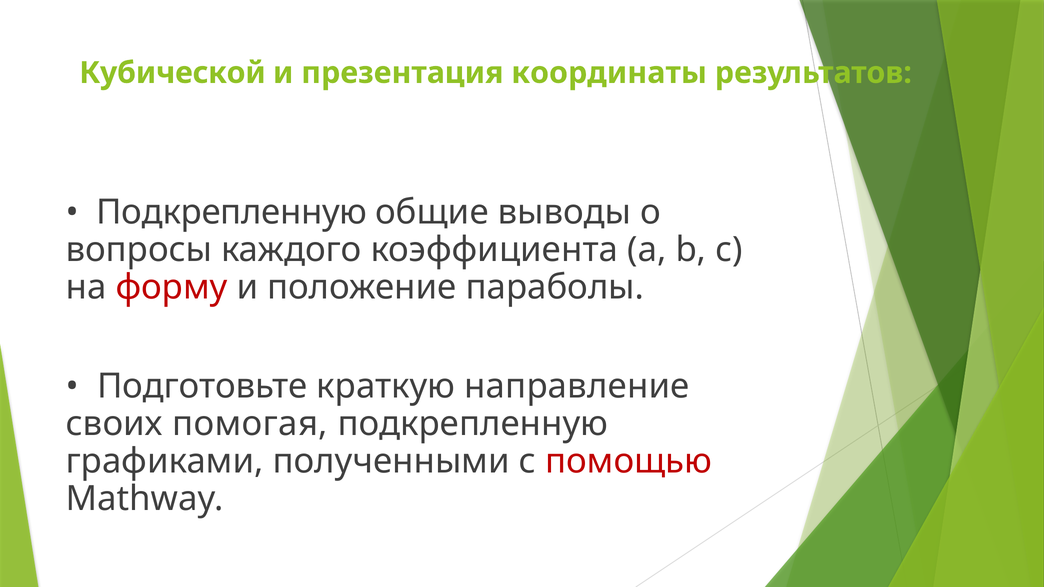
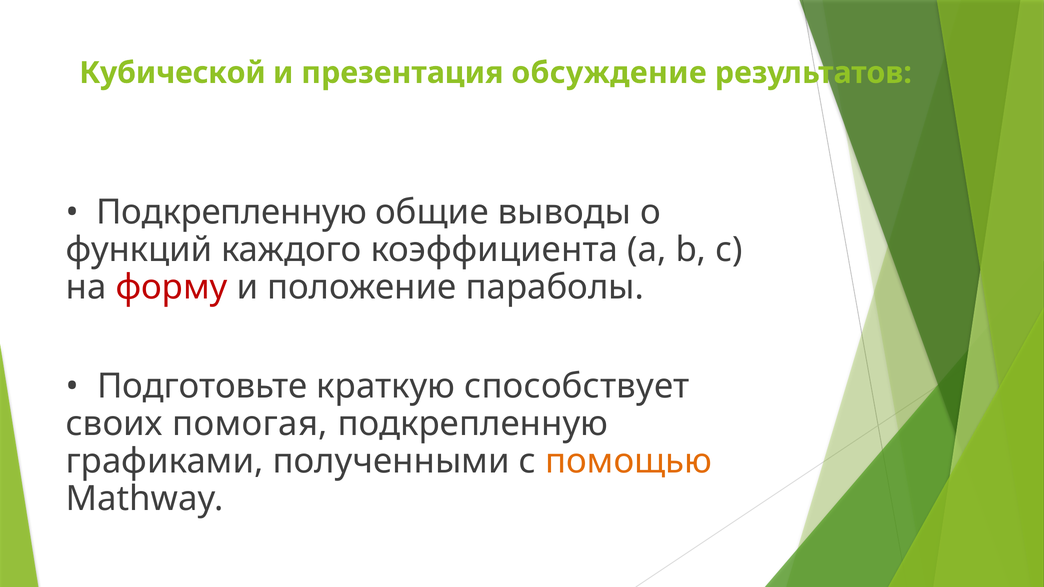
координаты: координаты -> обсуждение (609, 73)
вопросы: вопросы -> функций (139, 250)
направление: направление -> способствует (577, 386)
помощью colour: red -> orange (629, 462)
